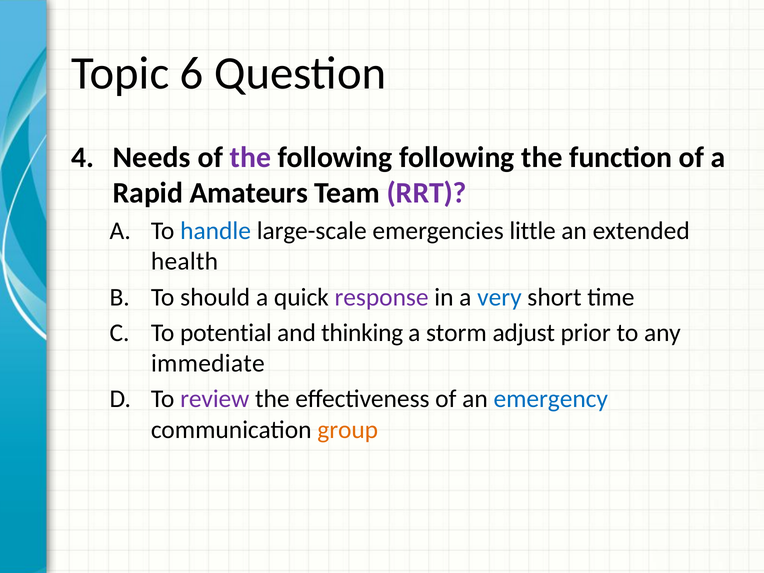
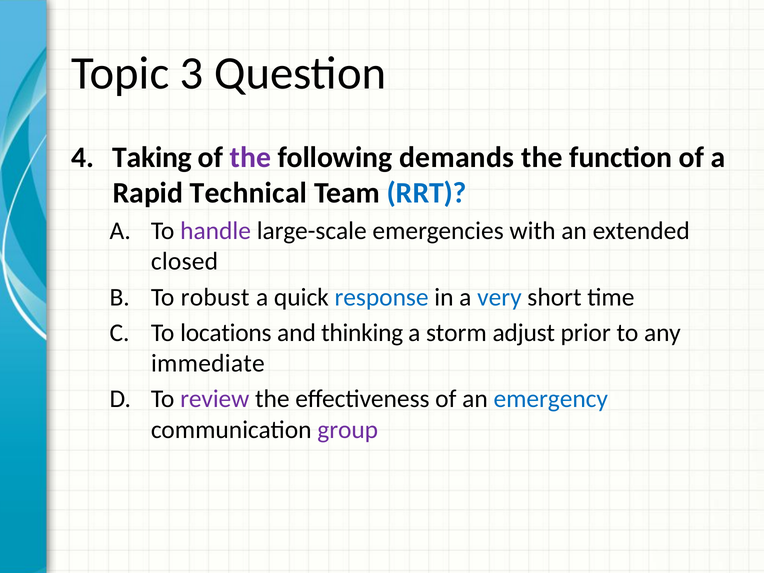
6: 6 -> 3 (192, 74)
Needs: Needs -> Taking (152, 157)
following following: following -> demands (457, 157)
Amateurs: Amateurs -> Technical (249, 193)
RRT colour: purple -> blue (427, 193)
handle colour: blue -> purple (216, 231)
little: little -> with (532, 231)
health: health -> closed (185, 262)
should: should -> robust (215, 297)
response colour: purple -> blue (382, 297)
potential: potential -> locations (226, 333)
group colour: orange -> purple (348, 430)
